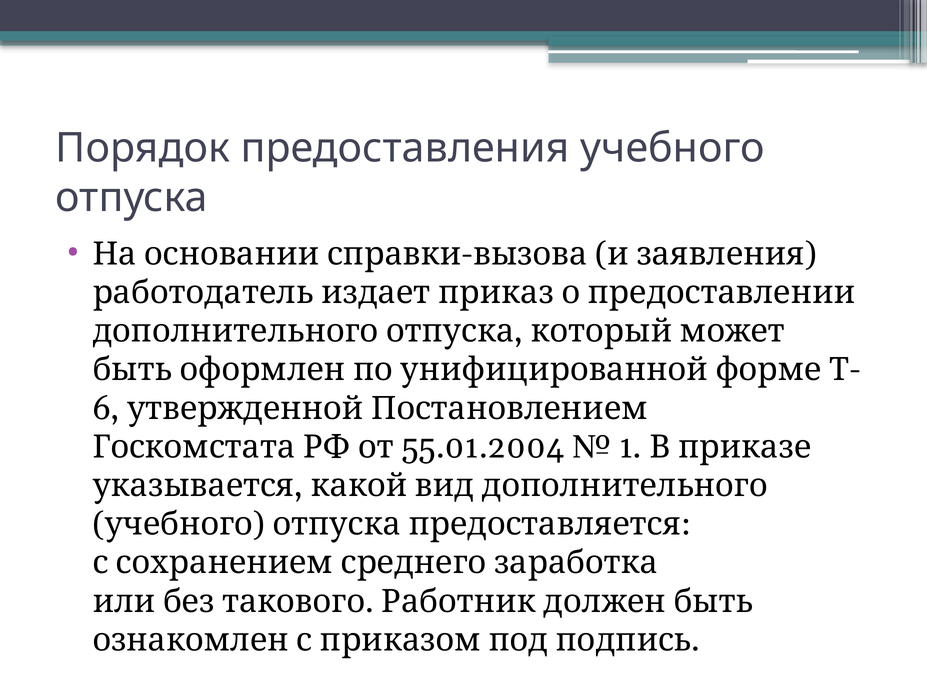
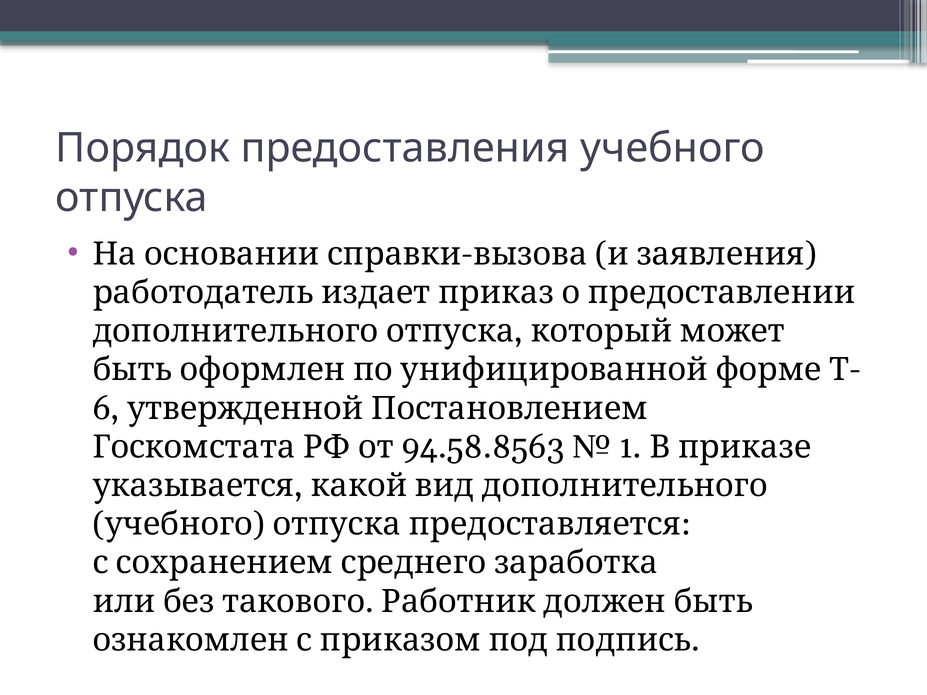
55.01.2004: 55.01.2004 -> 94.58.8563 (483, 447)
